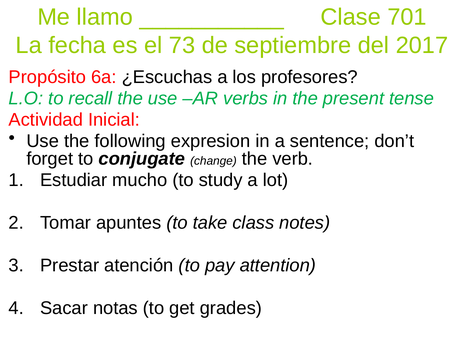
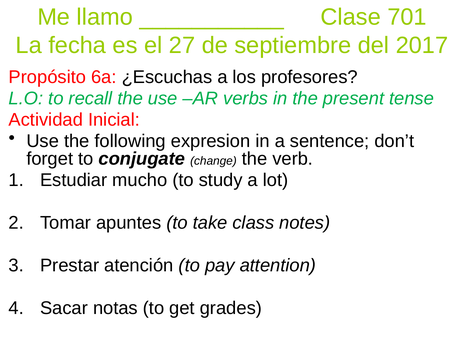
73: 73 -> 27 (182, 45)
